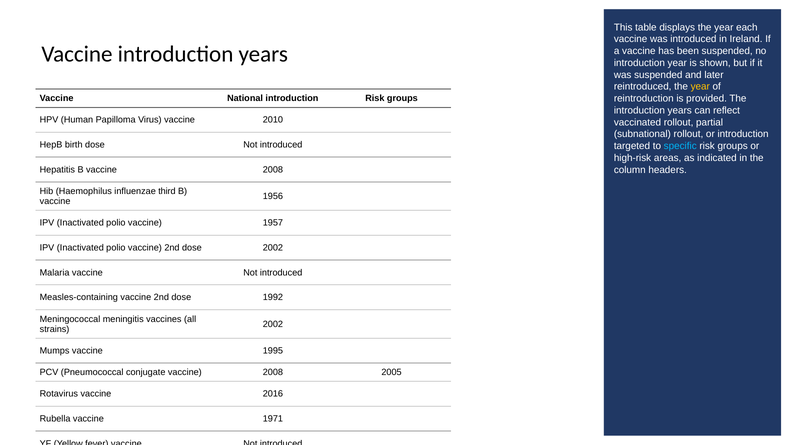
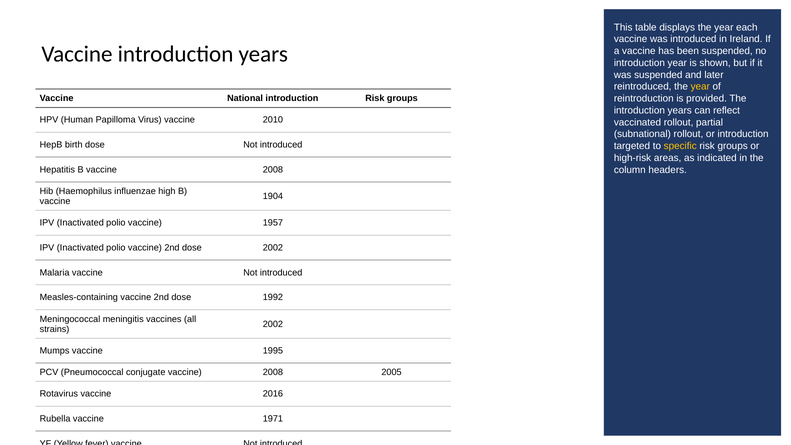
specific colour: light blue -> yellow (680, 146)
third: third -> high (167, 191)
1956: 1956 -> 1904 (273, 196)
